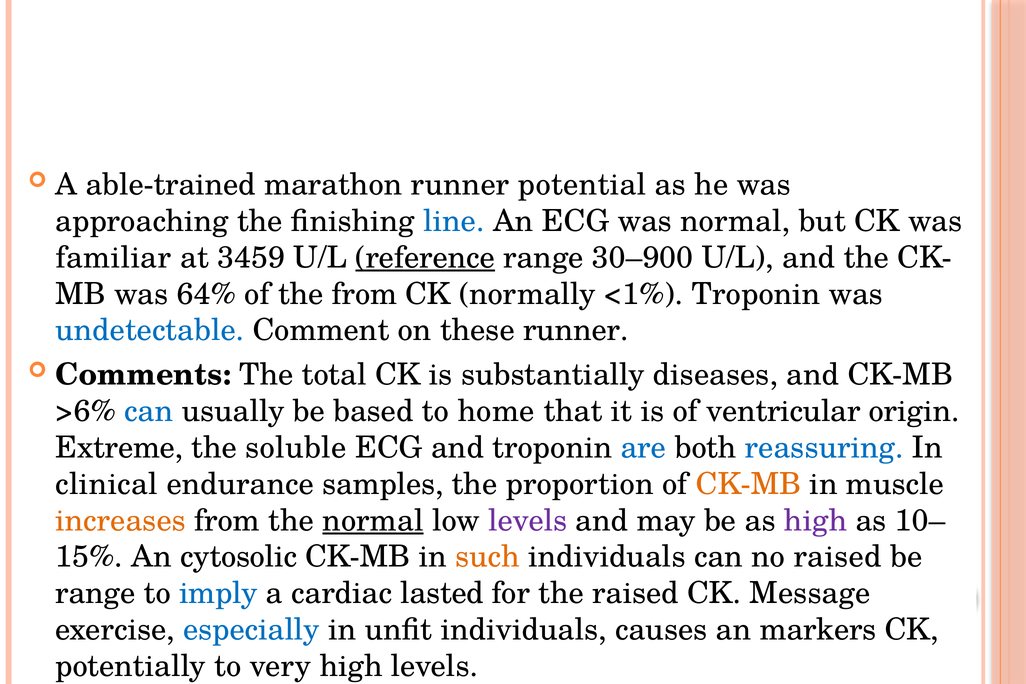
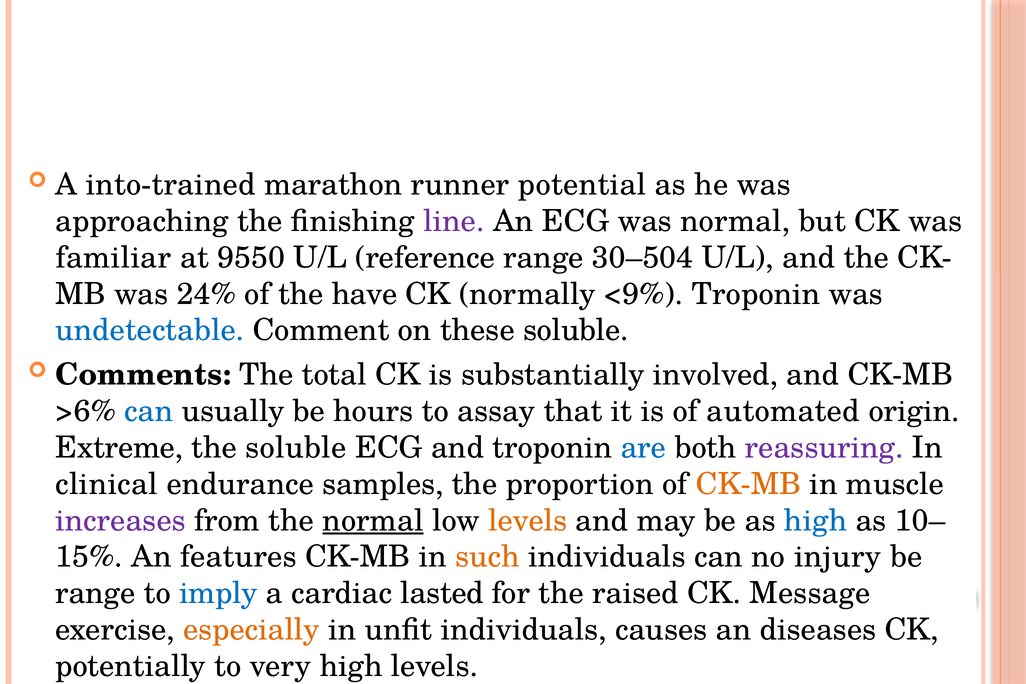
able-trained: able-trained -> into-trained (171, 185)
line colour: blue -> purple (454, 221)
3459: 3459 -> 9550 (251, 257)
reference underline: present -> none (425, 257)
30–900: 30–900 -> 30–504 (643, 257)
64%: 64% -> 24% (206, 294)
the from: from -> have (365, 294)
<1%: <1% -> <9% (644, 294)
these runner: runner -> soluble (576, 330)
diseases: diseases -> involved (716, 375)
based: based -> hours (373, 411)
home: home -> assay (496, 411)
ventricular: ventricular -> automated (783, 411)
reassuring colour: blue -> purple (824, 448)
increases colour: orange -> purple (121, 520)
levels colour: purple -> orange (528, 520)
high colour: purple -> blue (816, 520)
cytosolic: cytosolic -> features (238, 557)
no raised: raised -> injury (838, 557)
especially colour: blue -> orange (252, 630)
markers: markers -> diseases (818, 630)
